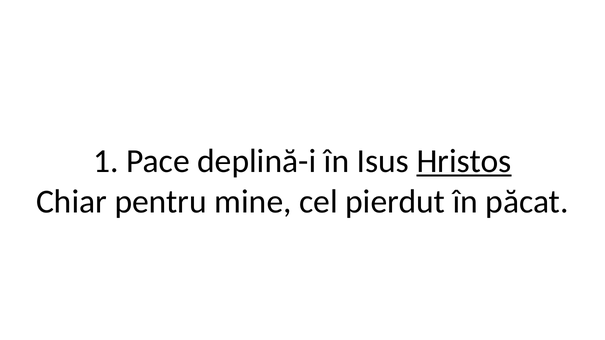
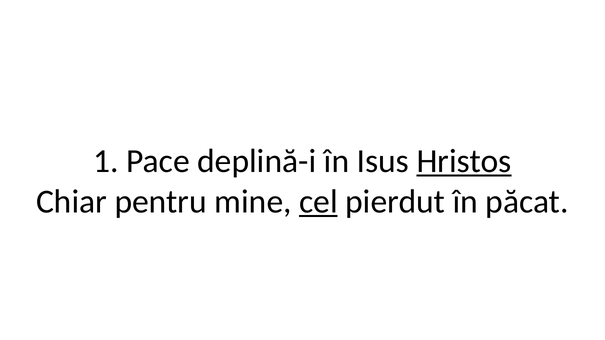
cel underline: none -> present (318, 202)
